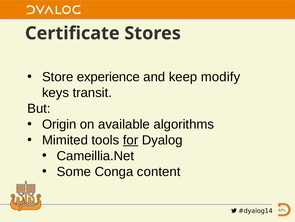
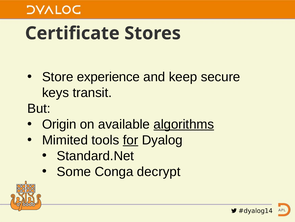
modify: modify -> secure (221, 77)
algorithms underline: none -> present (184, 124)
Cameillia.Net: Cameillia.Net -> Standard.Net (95, 155)
content: content -> decrypt (159, 171)
